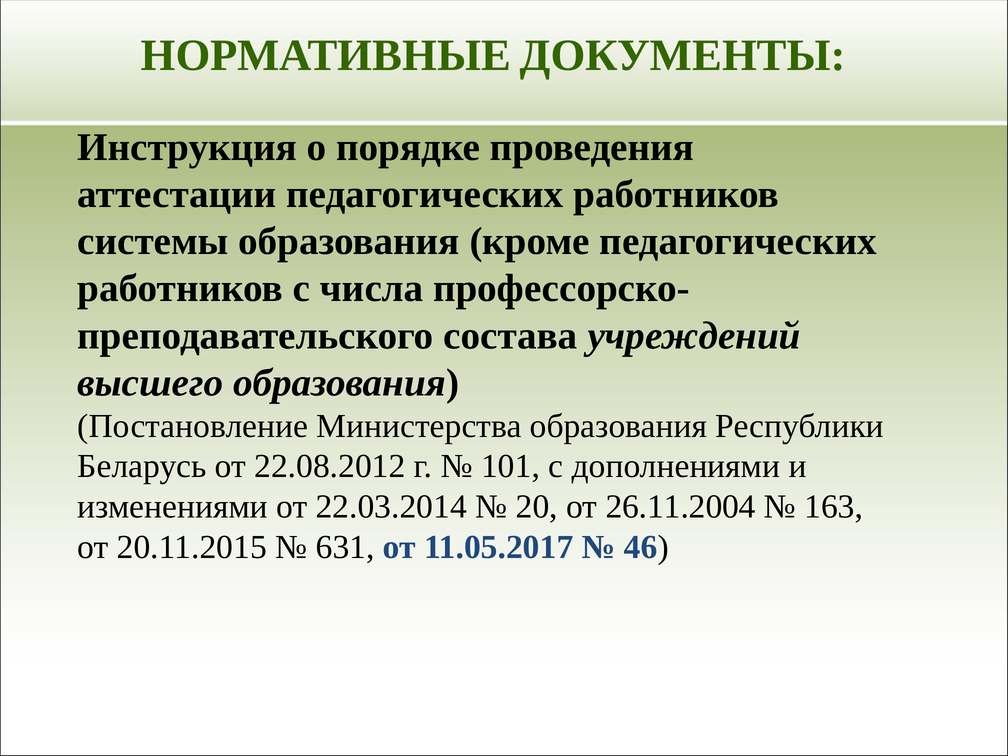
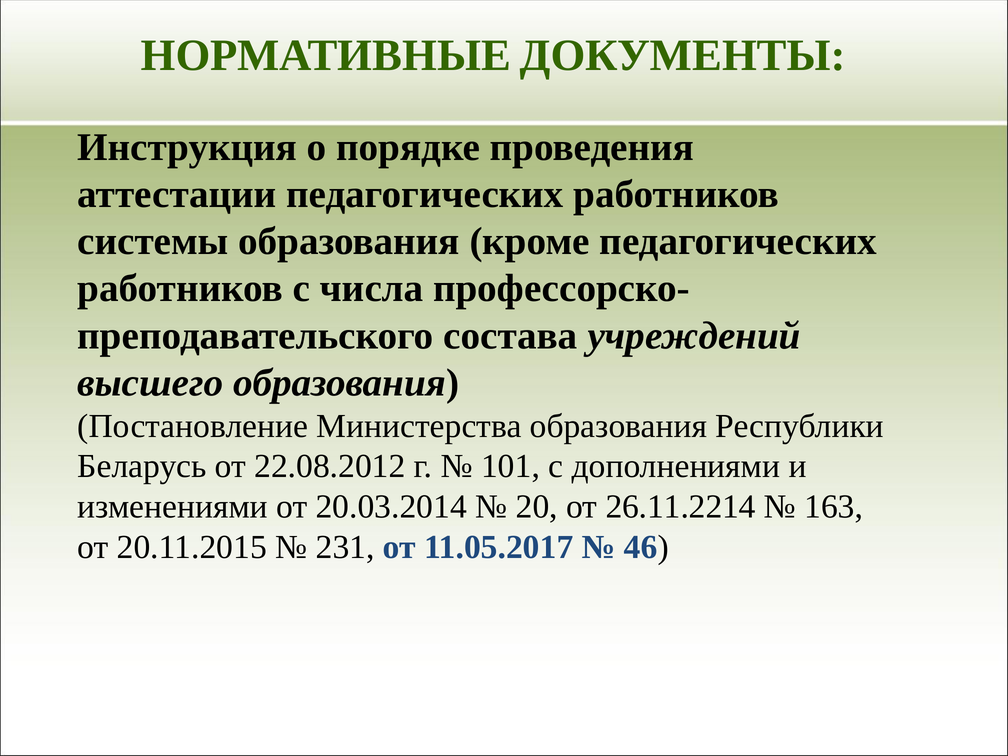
22.03.2014: 22.03.2014 -> 20.03.2014 (391, 507)
26.11.2004: 26.11.2004 -> 26.11.2214 (681, 507)
631: 631 -> 231 (345, 547)
